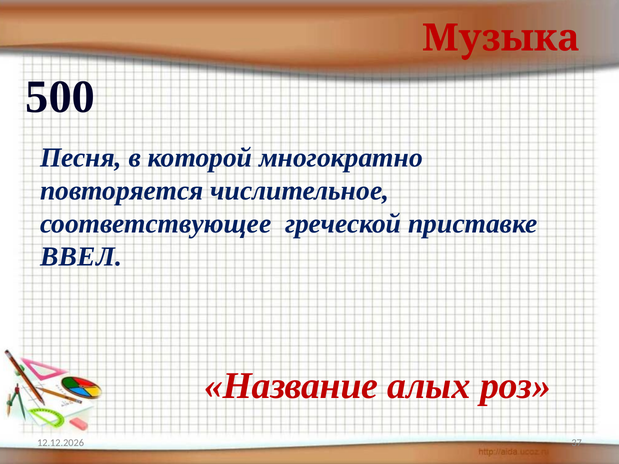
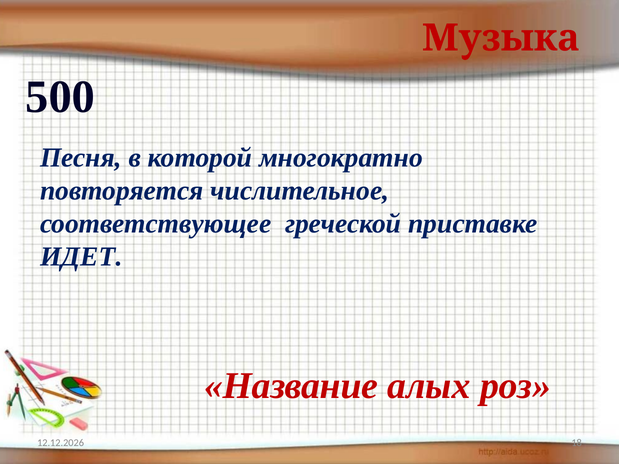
ВВЕЛ: ВВЕЛ -> ИДЕТ (81, 257)
37: 37 -> 18 (577, 443)
